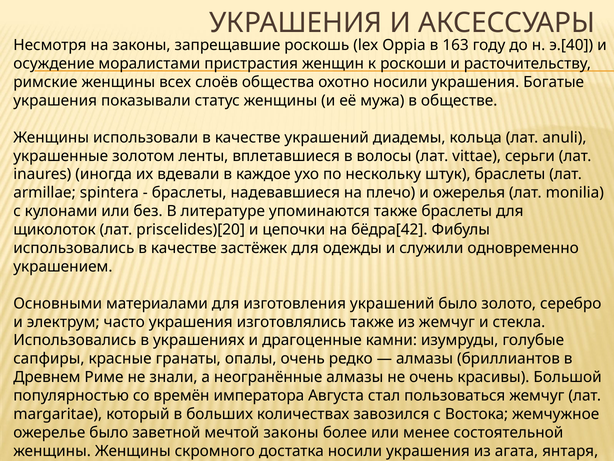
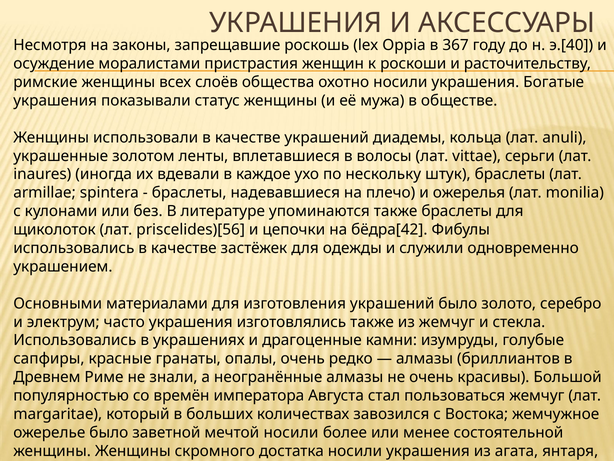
163: 163 -> 367 (456, 45)
priscelides)[20: priscelides)[20 -> priscelides)[56 (191, 229)
мечтой законы: законы -> носили (291, 432)
